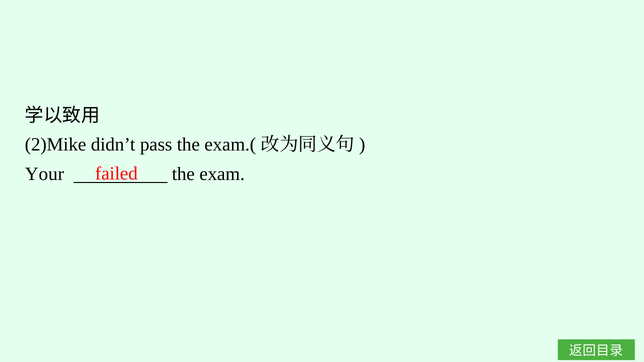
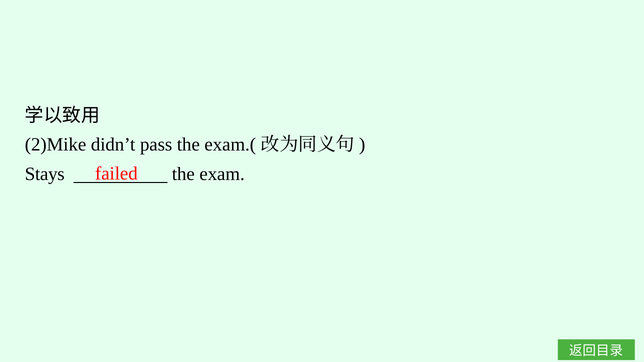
Your: Your -> Stays (45, 174)
